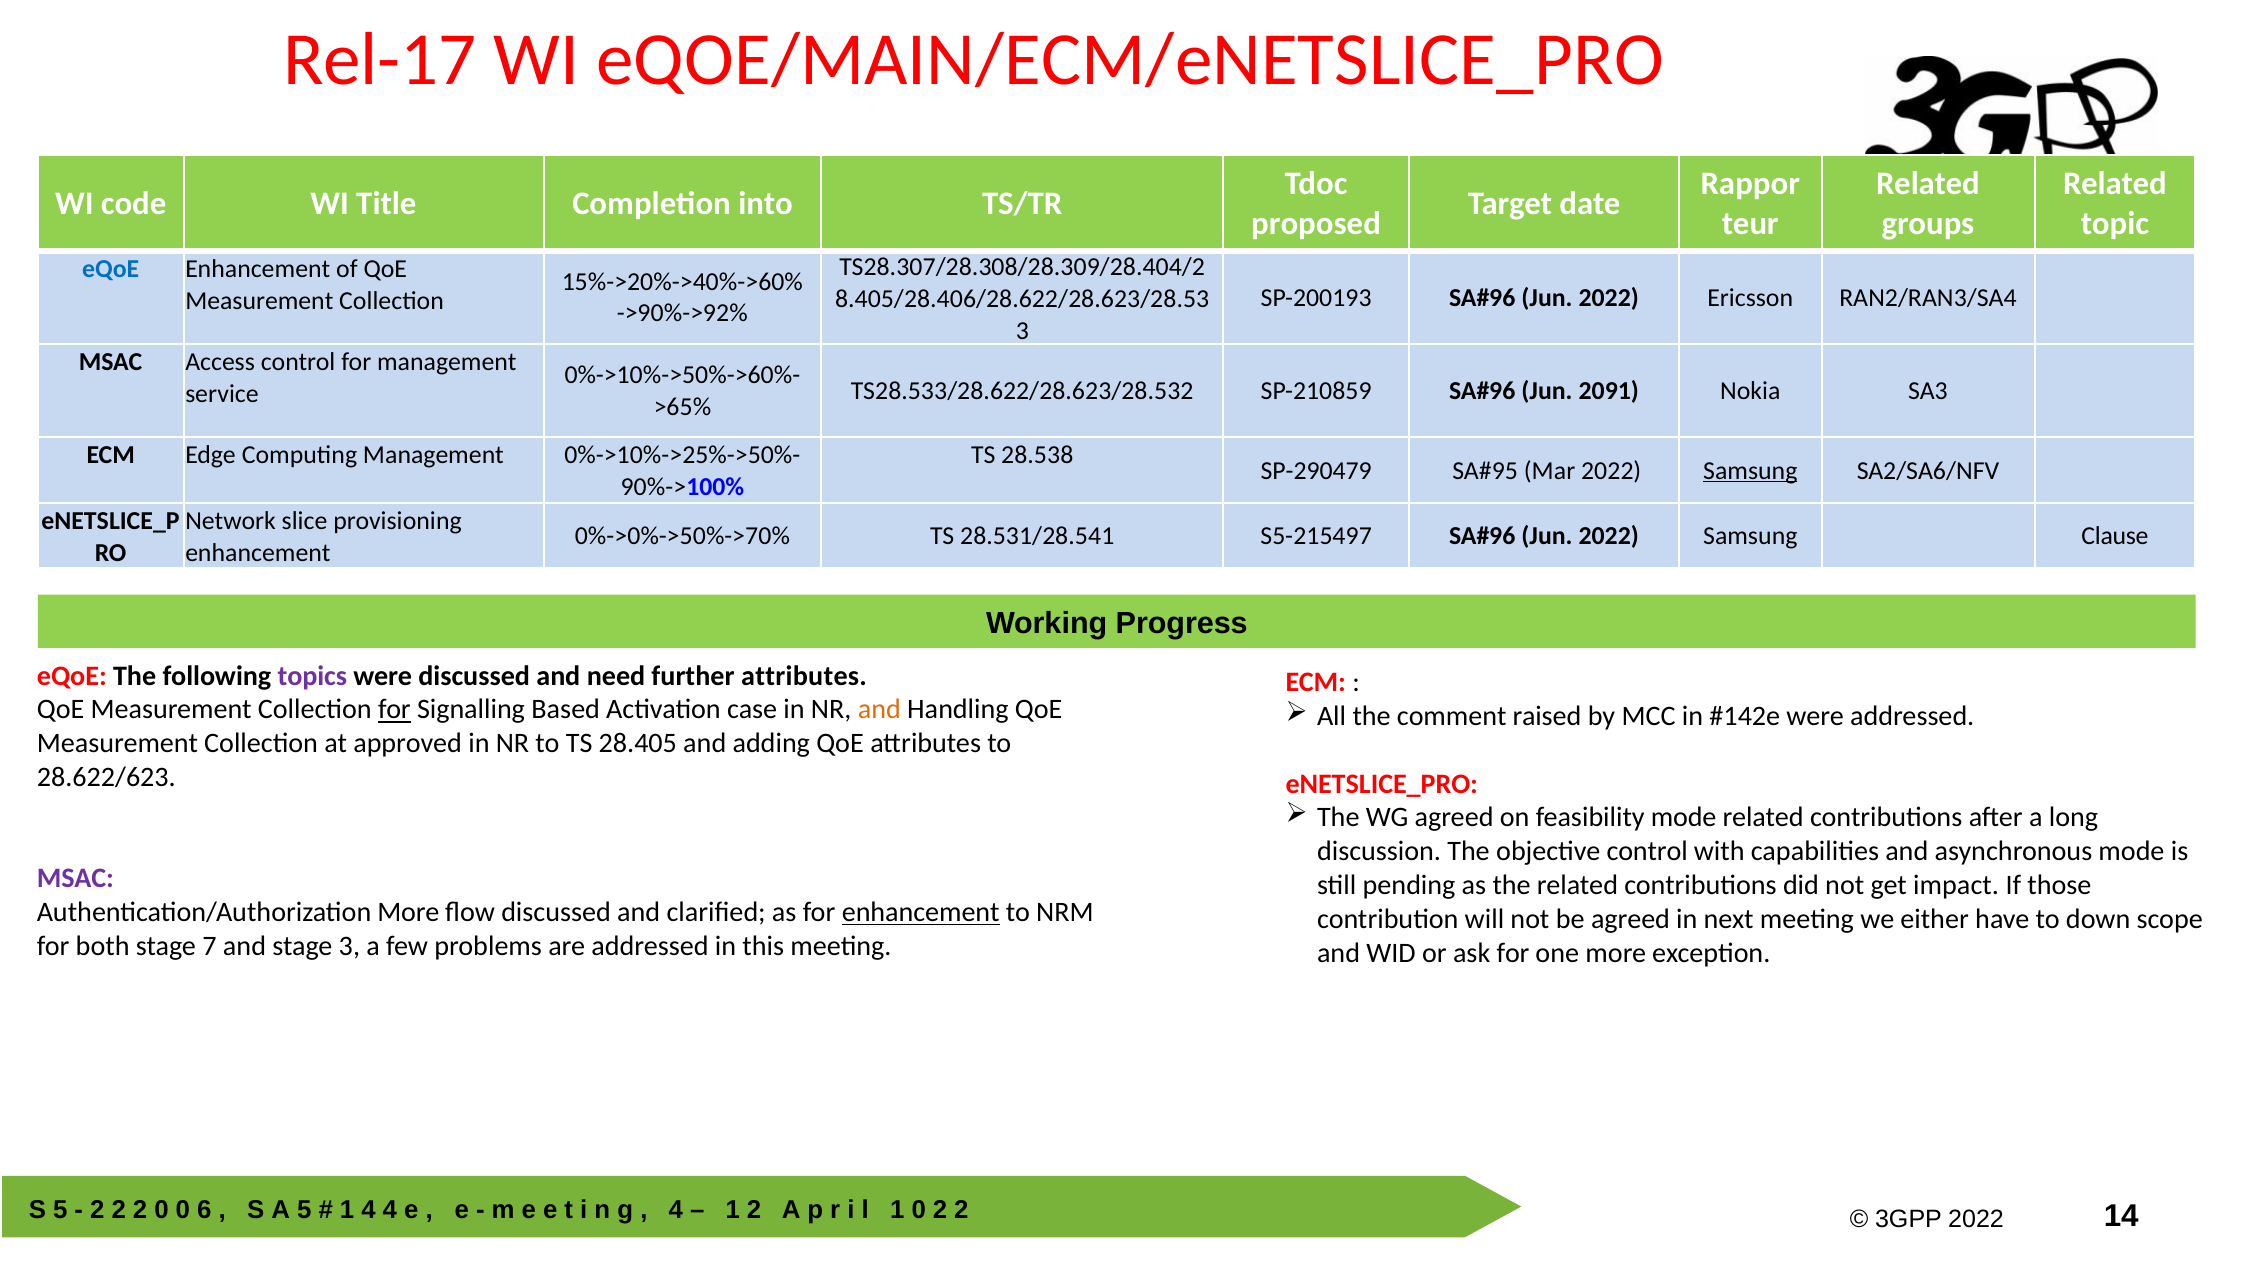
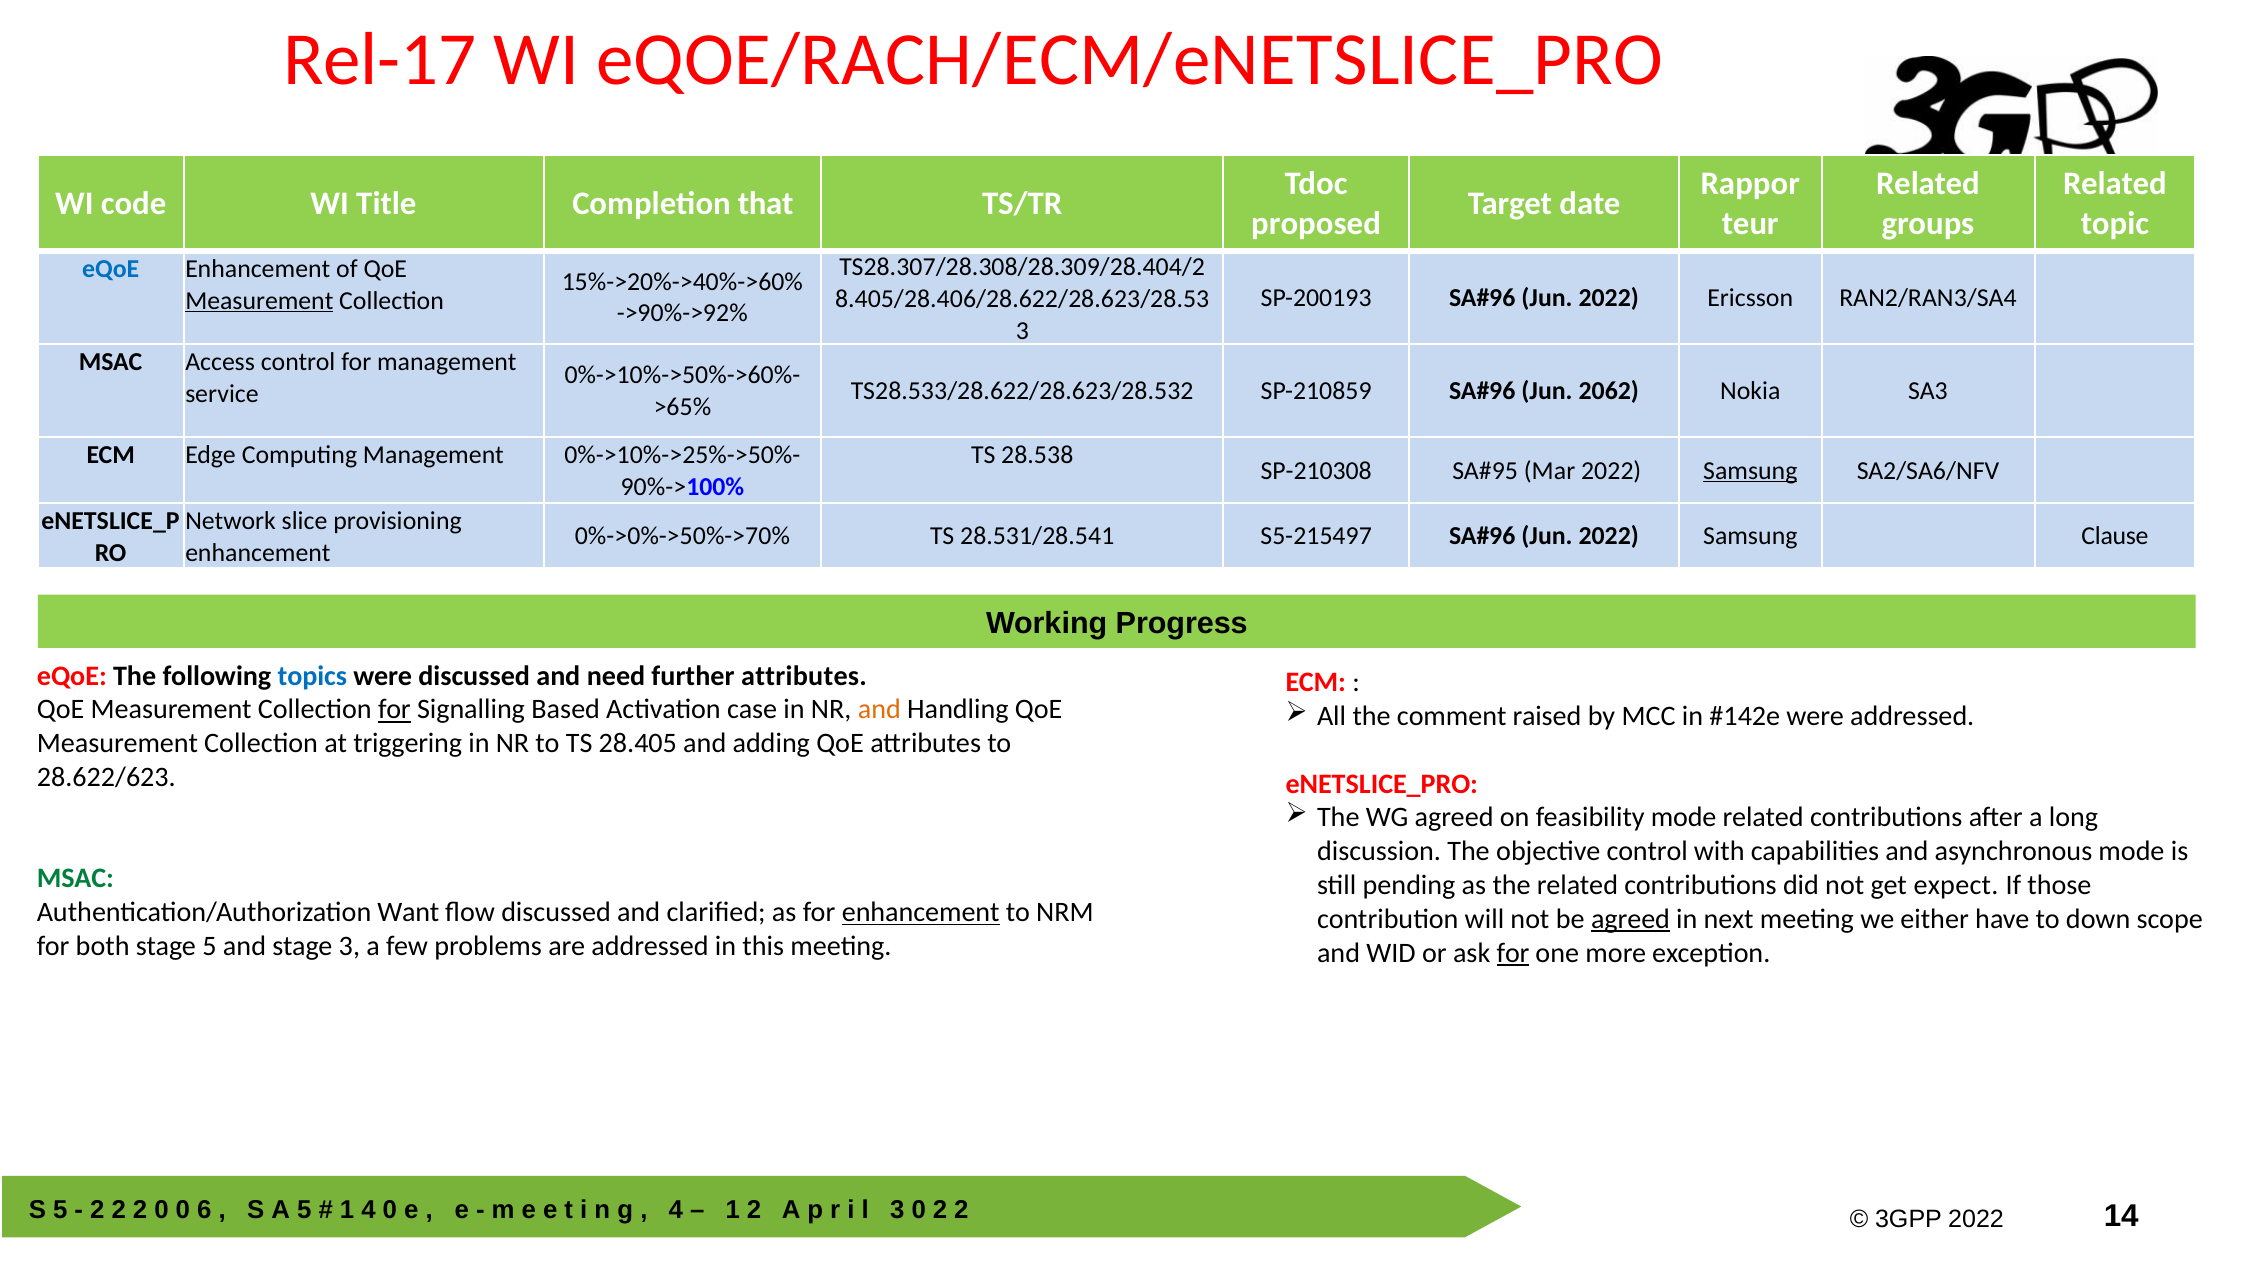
eQOE/MAIN/ECM/eNETSLICE_PRO: eQOE/MAIN/ECM/eNETSLICE_PRO -> eQOE/RACH/ECM/eNETSLICE_PRO (1130, 59)
into: into -> that (766, 203)
Measurement underline: none -> present (259, 300)
2091: 2091 -> 2062 (1609, 391)
SP-290479: SP-290479 -> SP-210308 (1316, 470)
topics colour: purple -> blue (312, 676)
approved: approved -> triggering (408, 743)
MSAC colour: purple -> green (75, 878)
impact: impact -> expect (1956, 885)
Authentication/Authorization More: More -> Want (408, 912)
agreed underline: none -> present (1631, 919)
stage 7: 7 -> 5 (210, 946)
for underline: none -> present (1513, 953)
4: 4 -> 0 (390, 1210)
1: 1 -> 3 (897, 1210)
